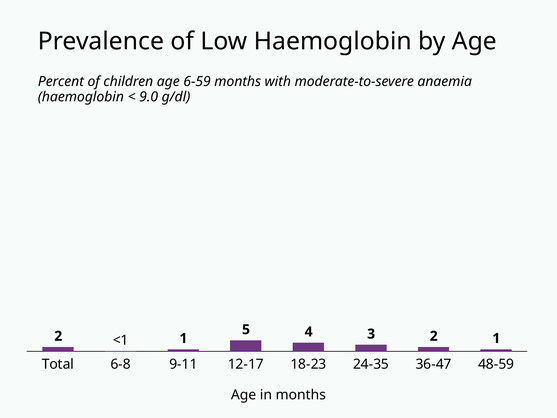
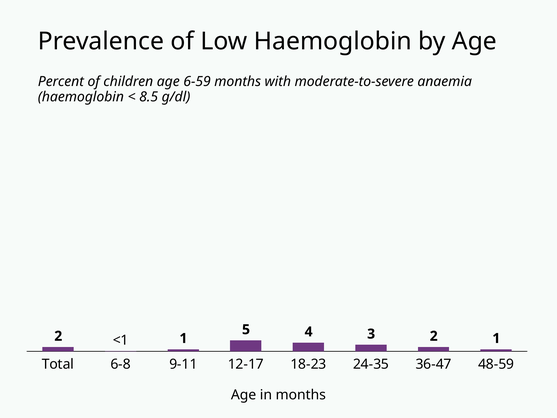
9.0: 9.0 -> 8.5 (149, 97)
